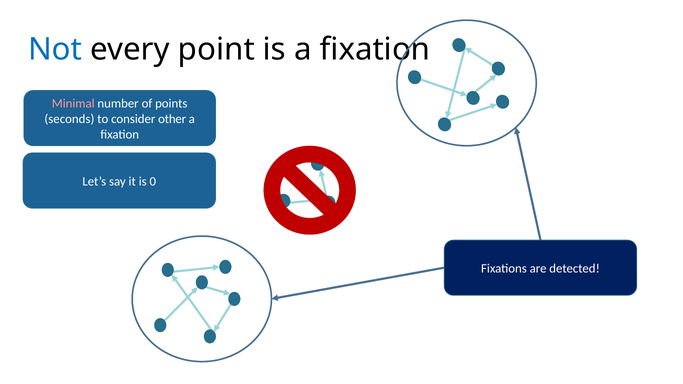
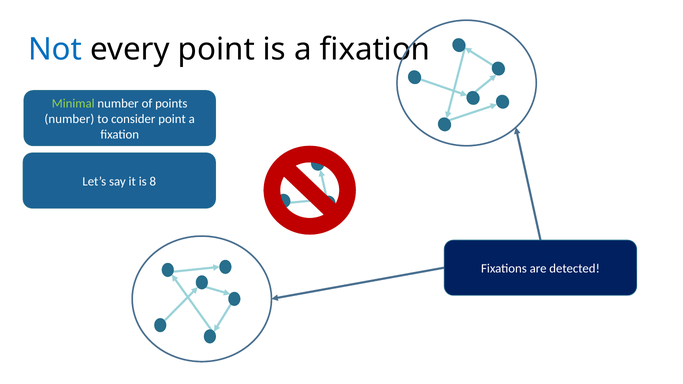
Minimal colour: pink -> light green (73, 104)
seconds: seconds -> number (69, 119)
consider other: other -> point (172, 119)
0: 0 -> 8 (153, 182)
